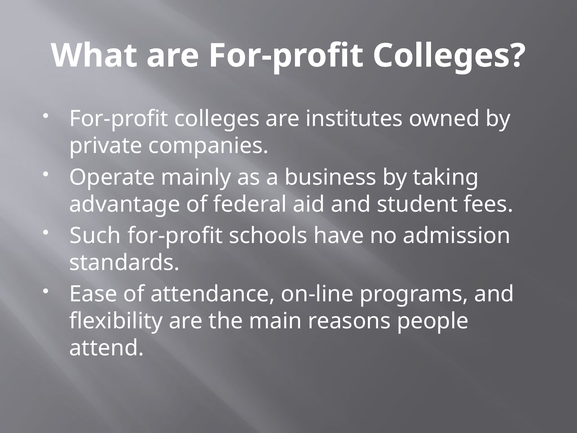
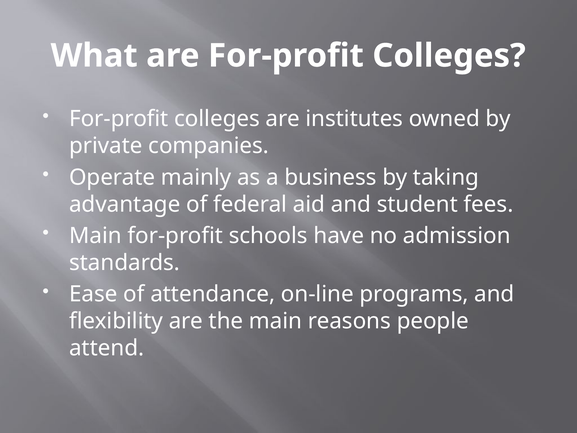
Such: Such -> Main (95, 236)
